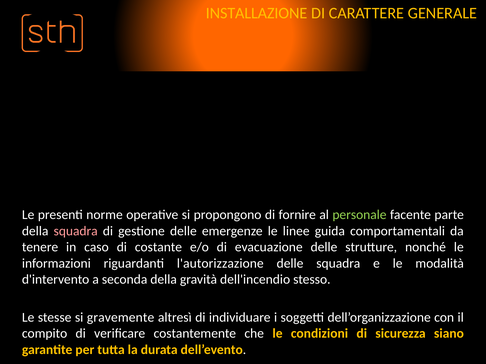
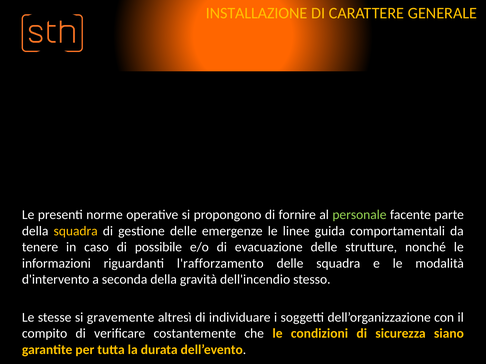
squadra colour: pink -> yellow (76, 231)
costante: costante -> possibile (158, 247)
l'autorizzazione: l'autorizzazione -> l'rafforzamento (220, 264)
